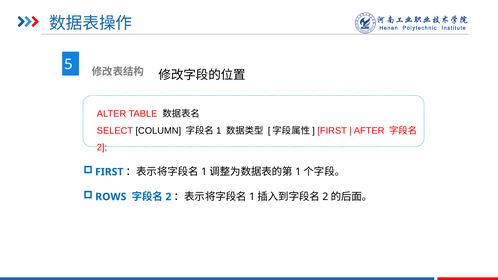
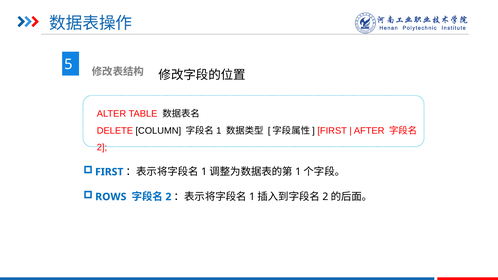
SELECT: SELECT -> DELETE (115, 131)
